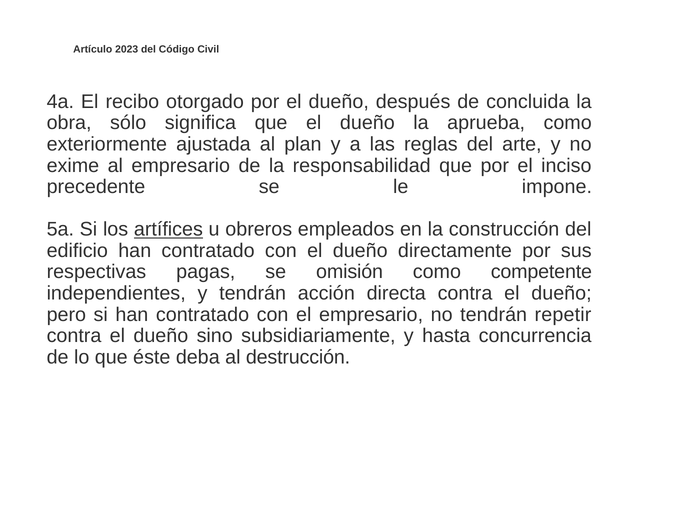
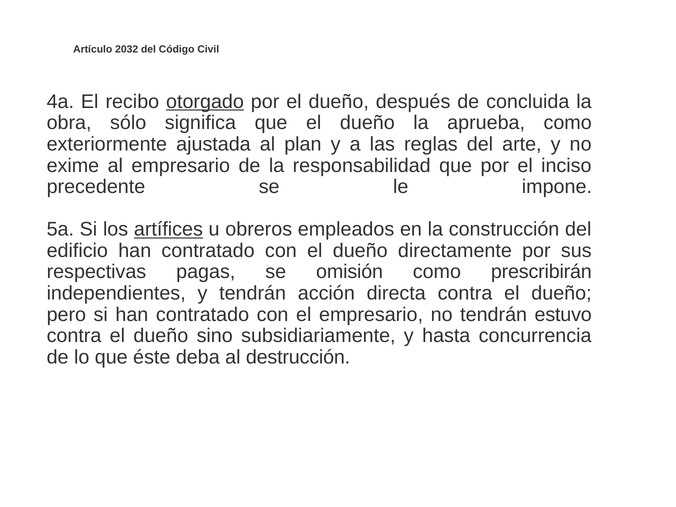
2023: 2023 -> 2032 (127, 49)
otorgado underline: none -> present (205, 102)
competente: competente -> prescribirán (541, 272)
repetir: repetir -> estuvo (563, 315)
